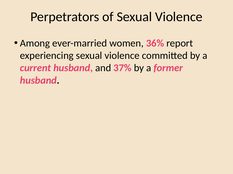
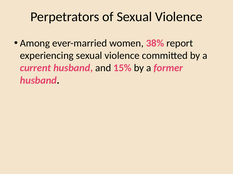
36%: 36% -> 38% (155, 43)
37%: 37% -> 15% (122, 68)
